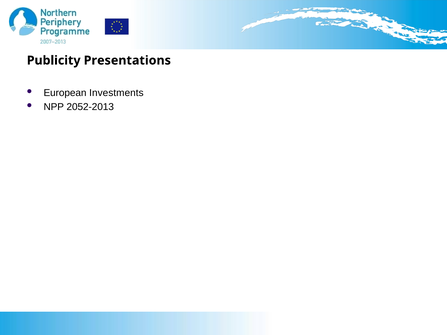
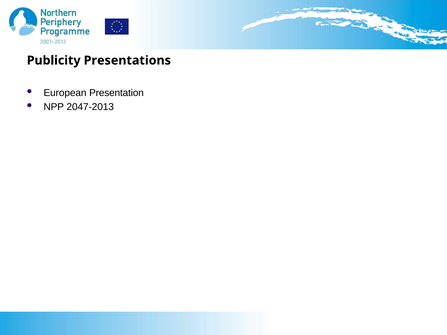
Investments: Investments -> Presentation (117, 93)
2052-2013: 2052-2013 -> 2047-2013 (90, 107)
